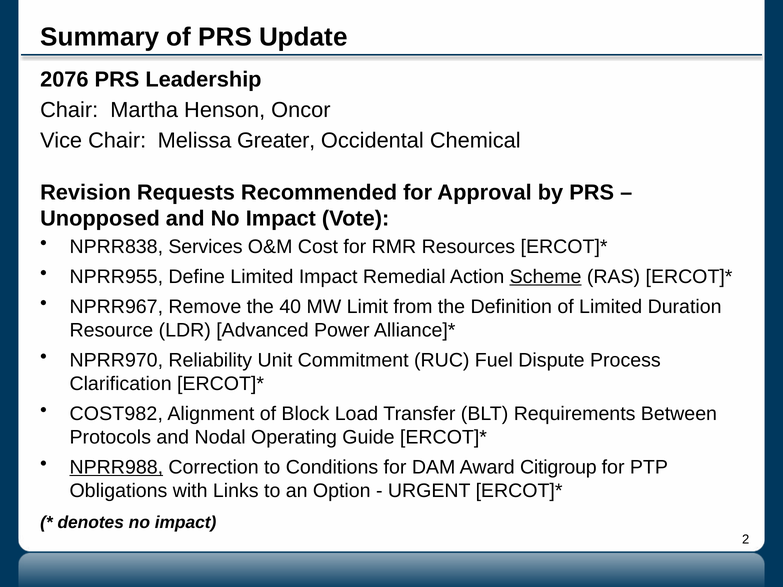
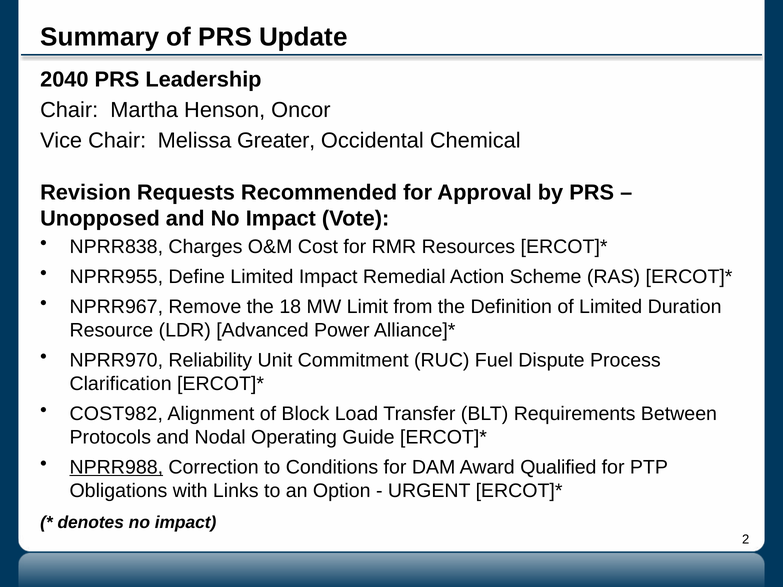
2076: 2076 -> 2040 (64, 80)
Services: Services -> Charges (205, 247)
Scheme underline: present -> none (546, 277)
40: 40 -> 18 (290, 307)
Citigroup: Citigroup -> Qualified (558, 467)
